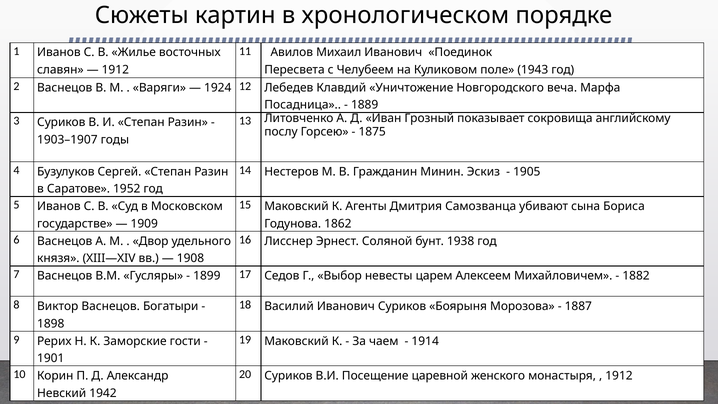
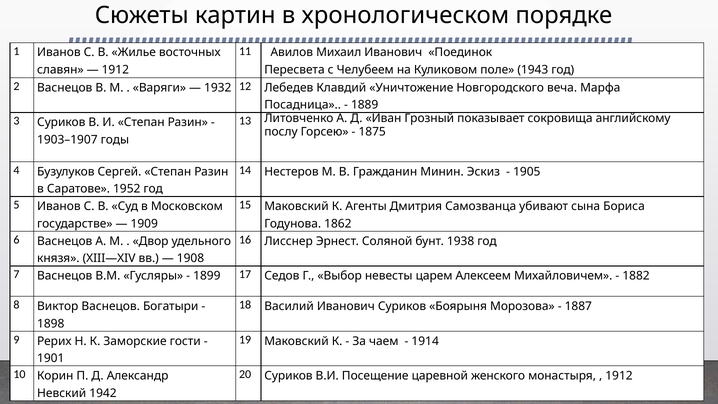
1924: 1924 -> 1932 (218, 88)
